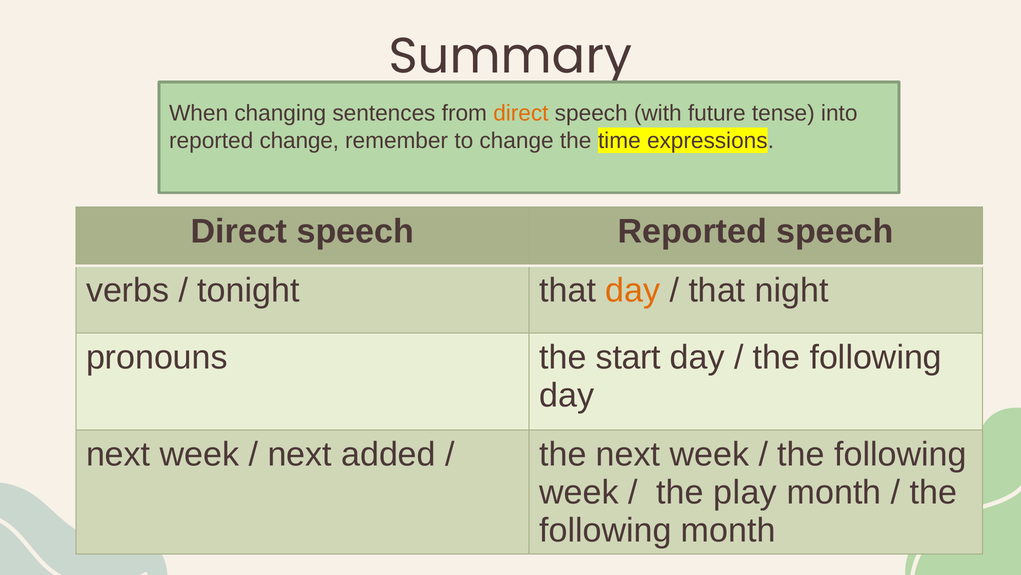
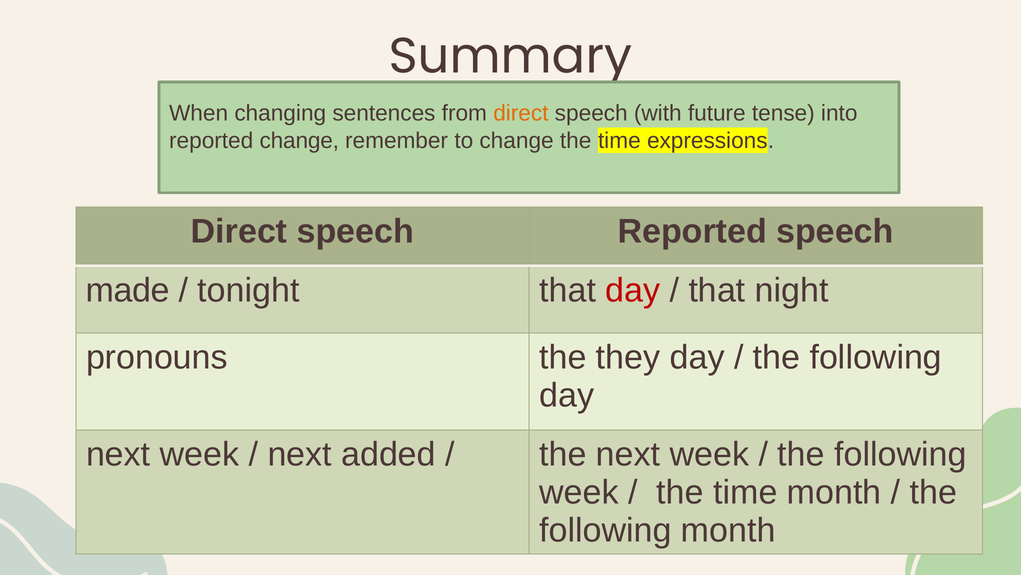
verbs: verbs -> made (128, 290)
day colour: orange -> red (633, 290)
start: start -> they (628, 357)
play: play -> time (745, 492)
